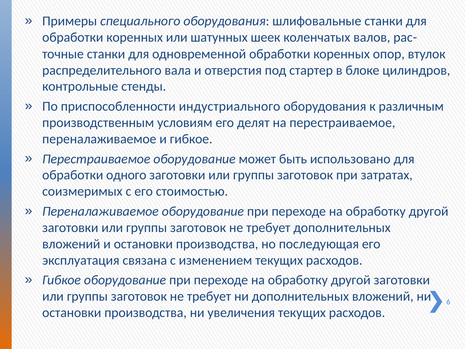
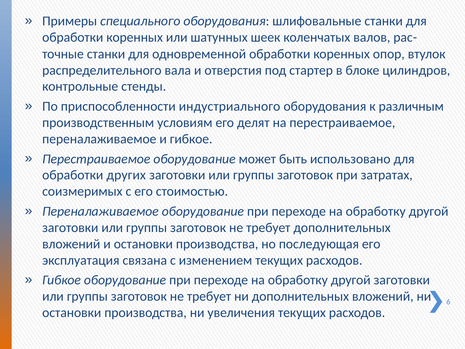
одного: одного -> других (126, 175)
